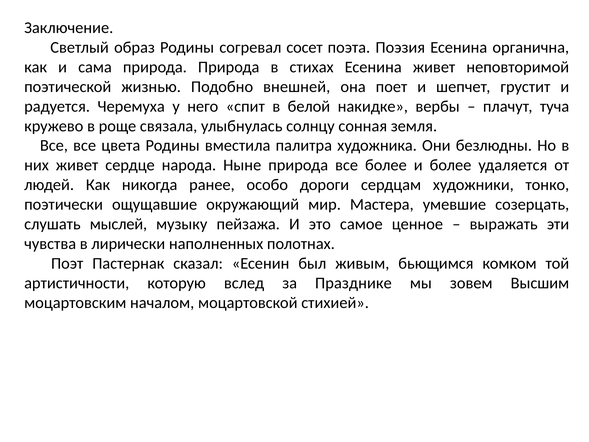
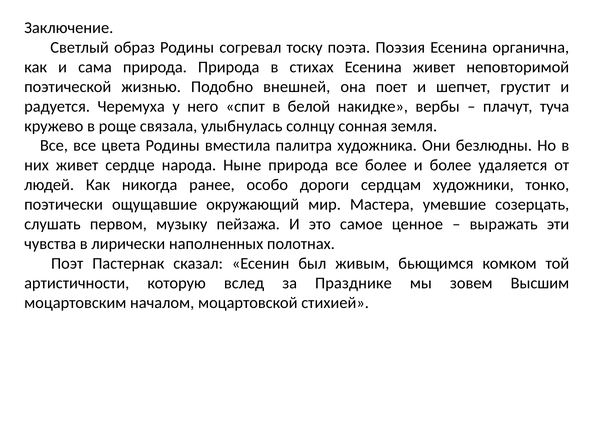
сосет: сосет -> тоску (305, 47)
мыслей: мыслей -> первом (118, 224)
